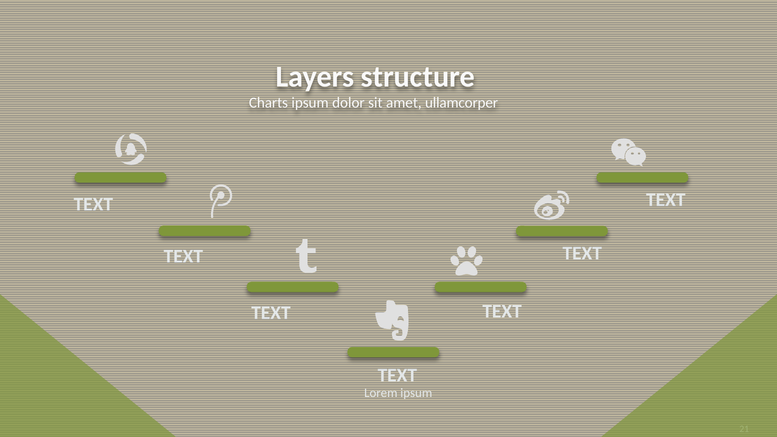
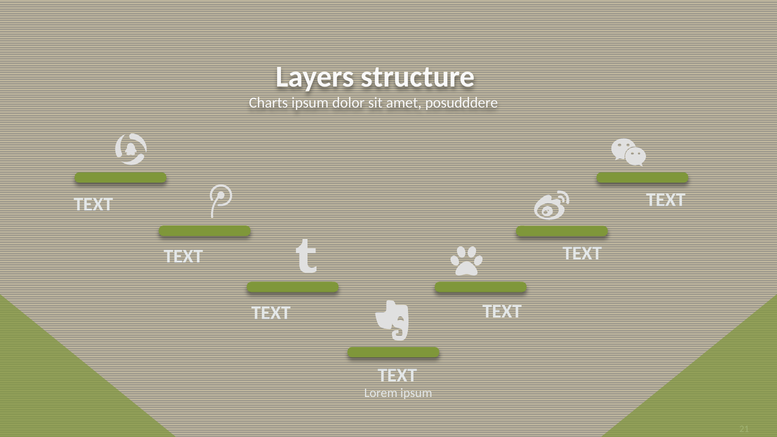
ullamcorper: ullamcorper -> posudddere (462, 103)
